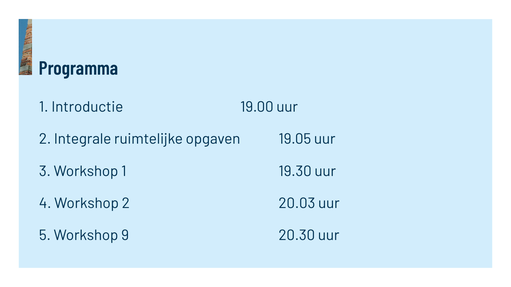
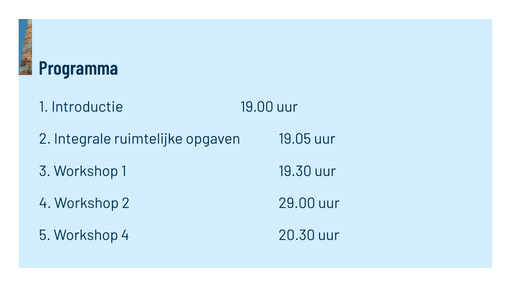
20.03: 20.03 -> 29.00 (297, 204)
Workshop 9: 9 -> 4 (125, 236)
